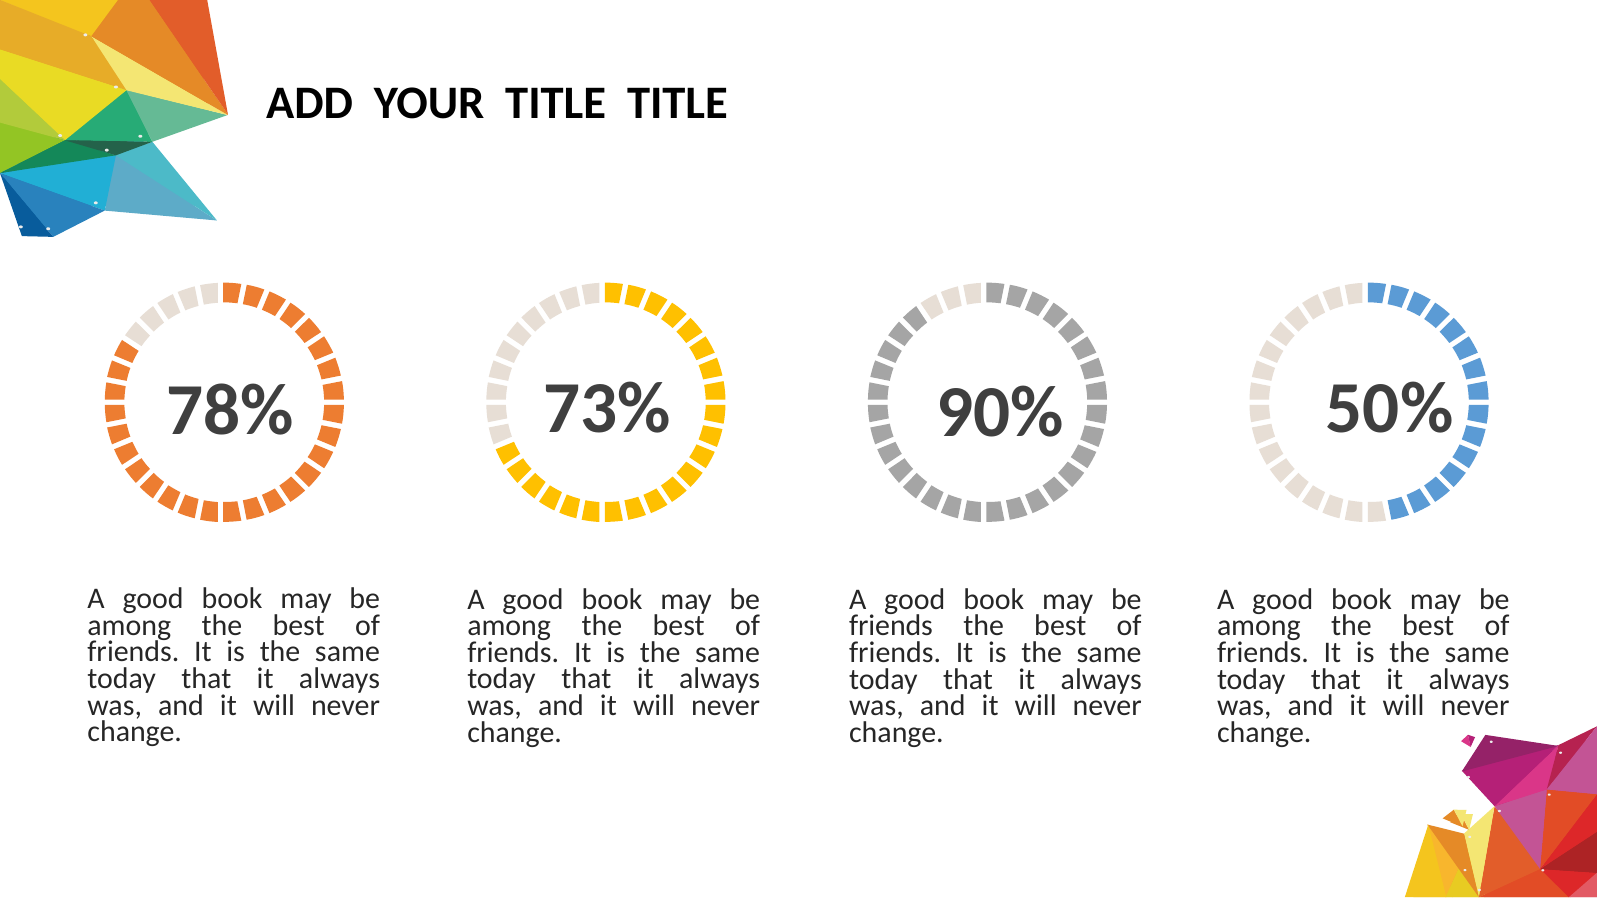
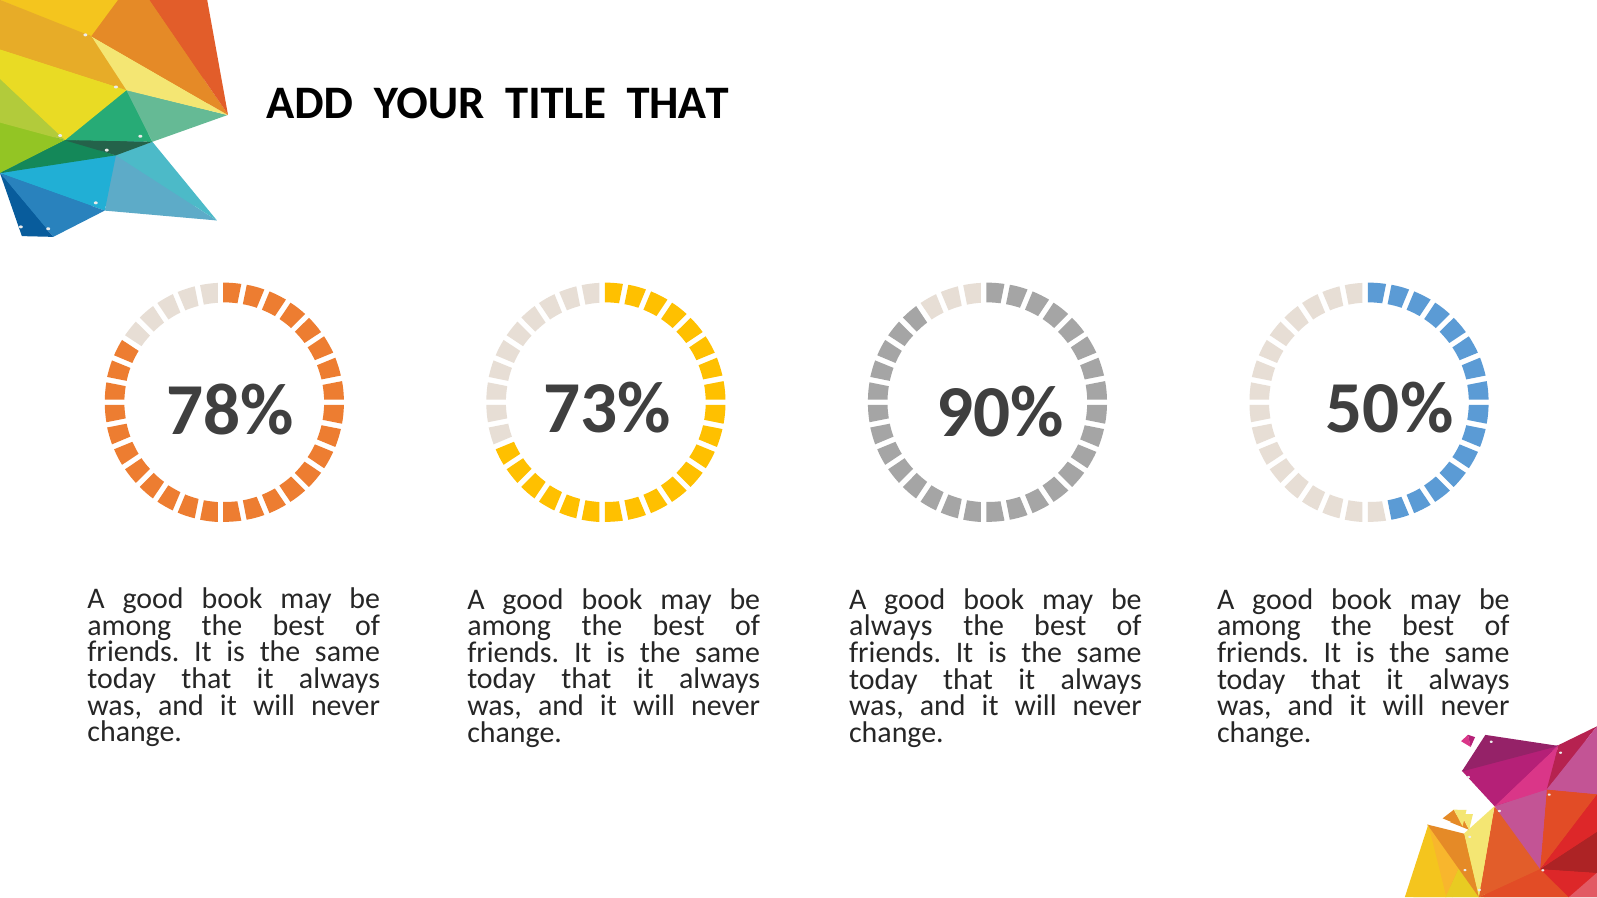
TITLE TITLE: TITLE -> THAT (678, 103)
friends: friends -> always (891, 626)
